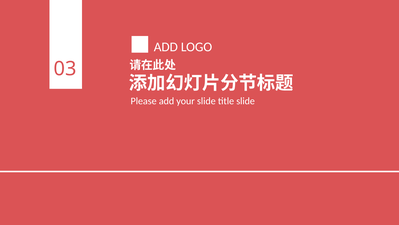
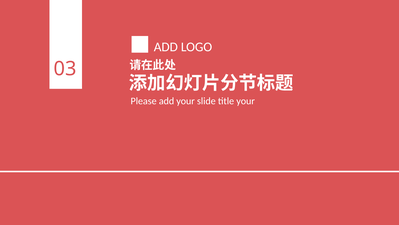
title slide: slide -> your (246, 101)
